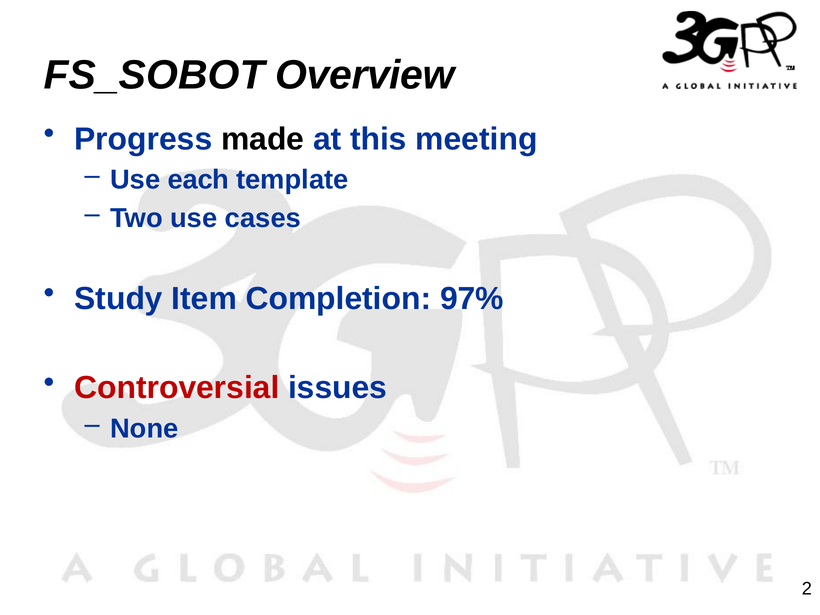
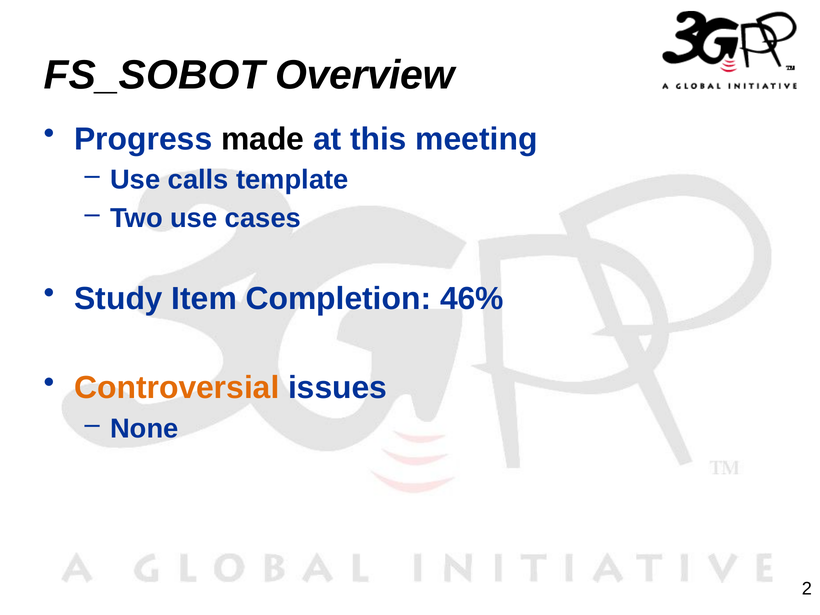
each: each -> calls (198, 180)
97%: 97% -> 46% (472, 299)
Controversial colour: red -> orange (177, 388)
